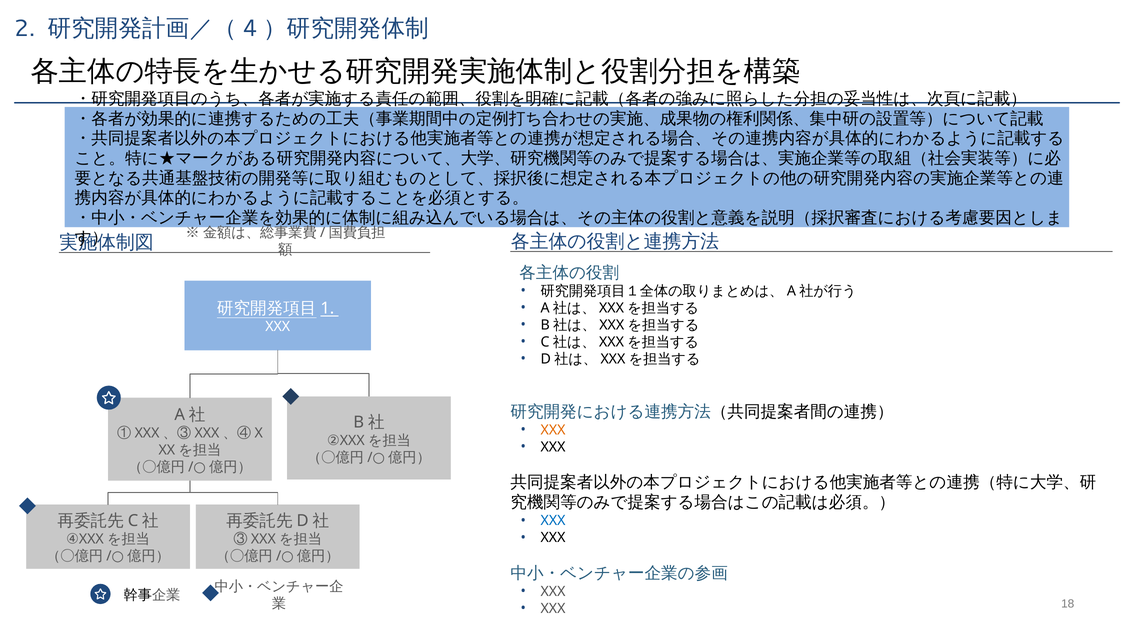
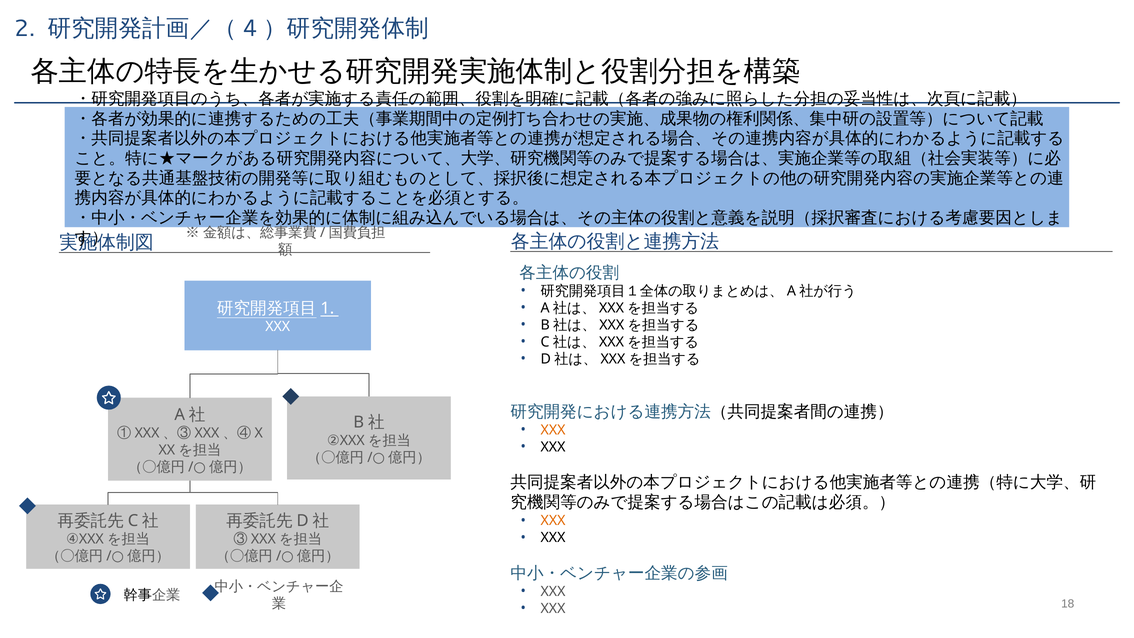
XXX colour: blue -> orange (553, 520)
